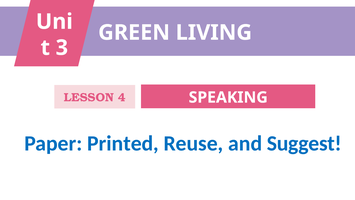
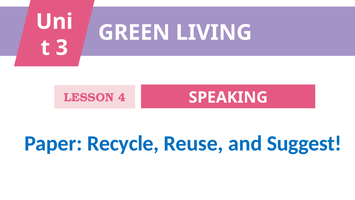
Printed: Printed -> Recycle (123, 143)
